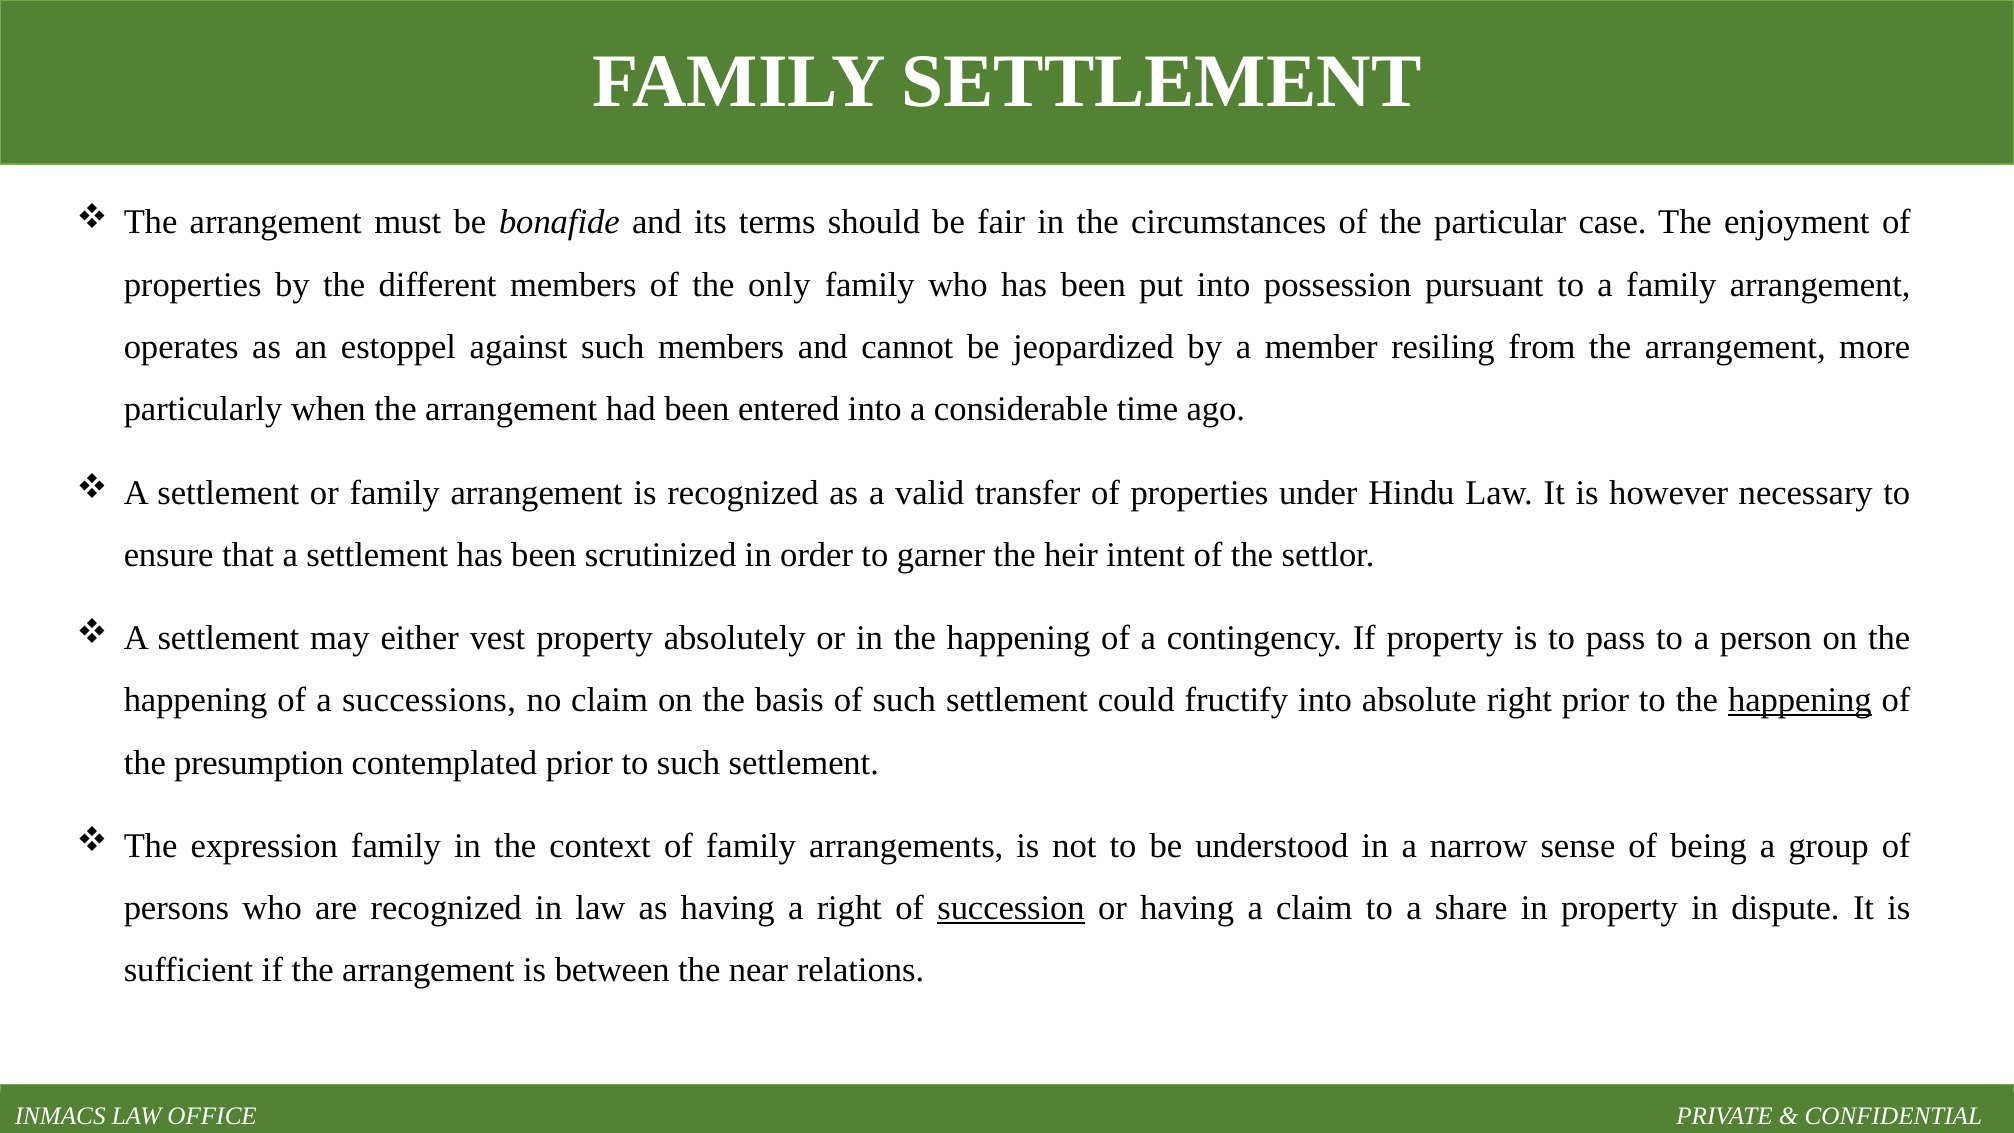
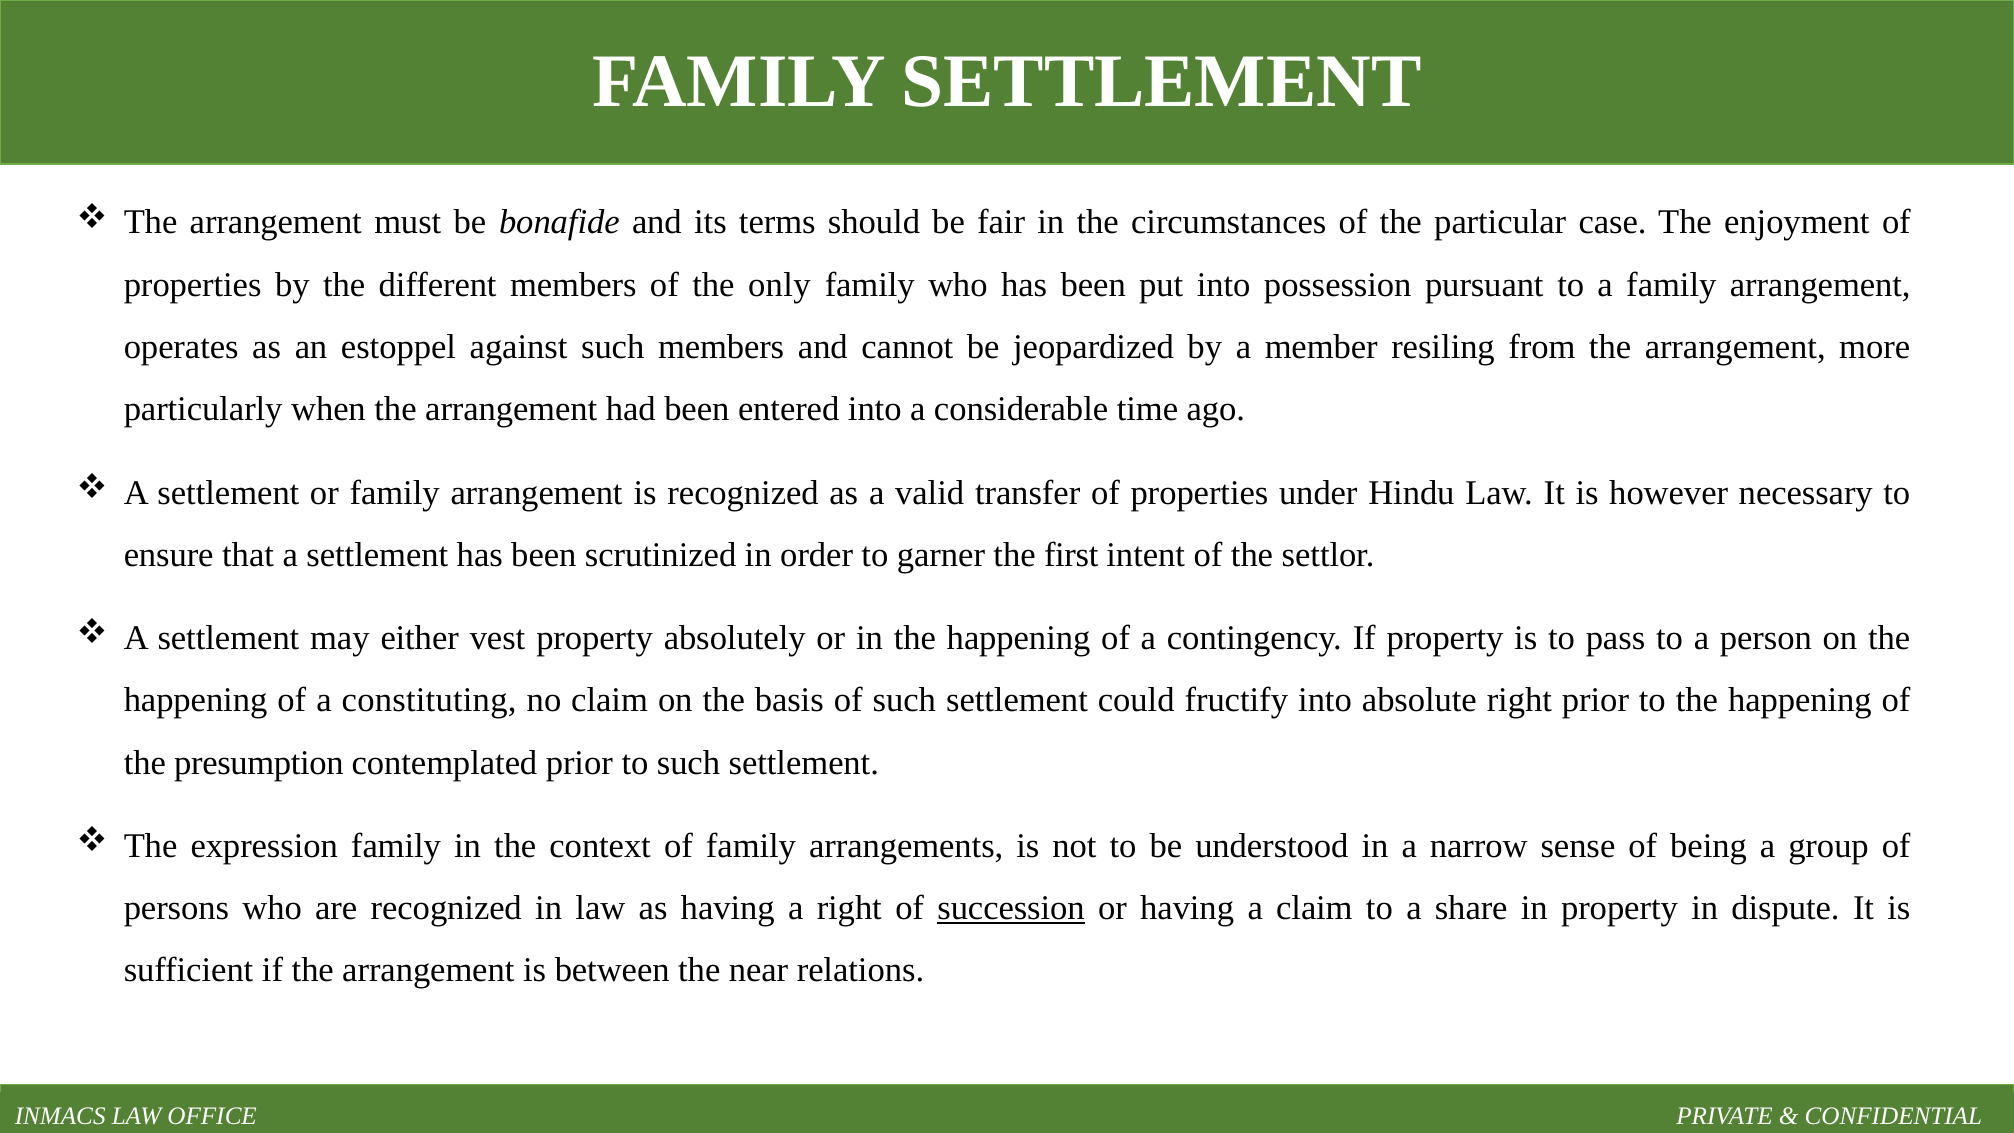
heir: heir -> first (1071, 555)
successions: successions -> constituting (429, 700)
happening underline: present -> none (1800, 700)
